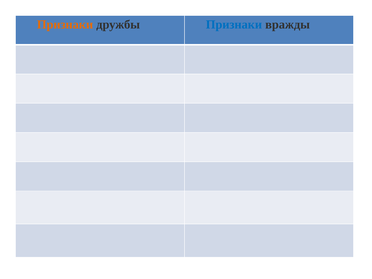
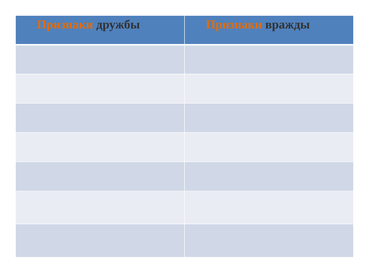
Признаки colour: blue -> orange (234, 24)
